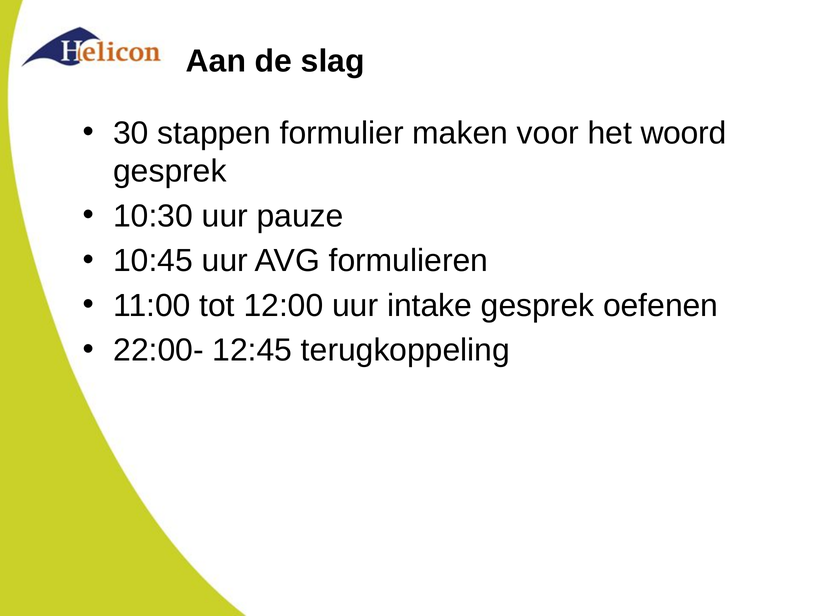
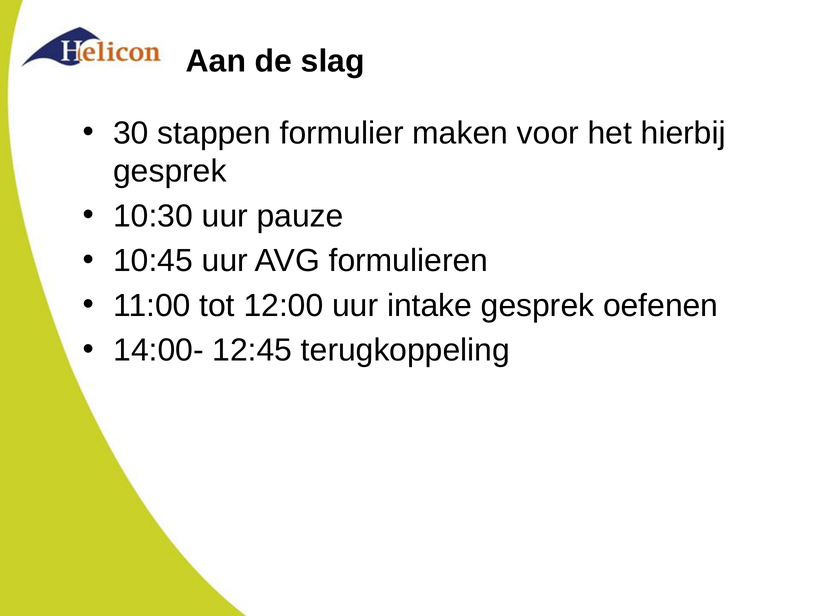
woord: woord -> hierbij (683, 133)
22:00-: 22:00- -> 14:00- (159, 350)
